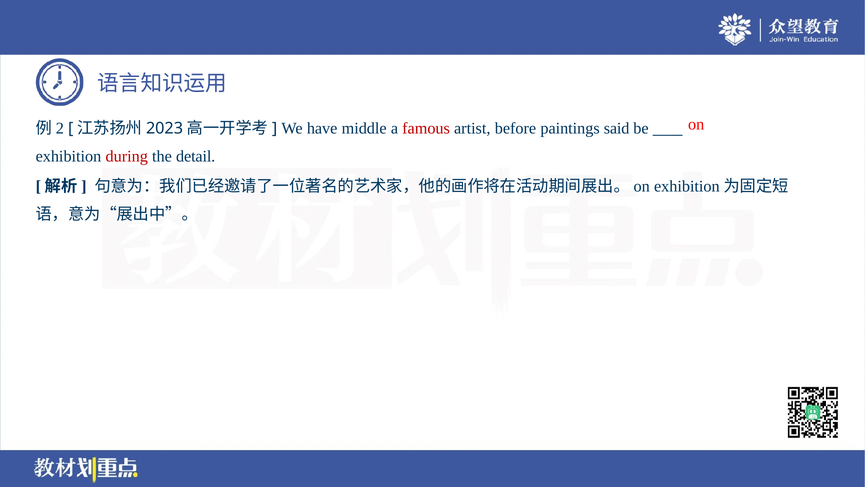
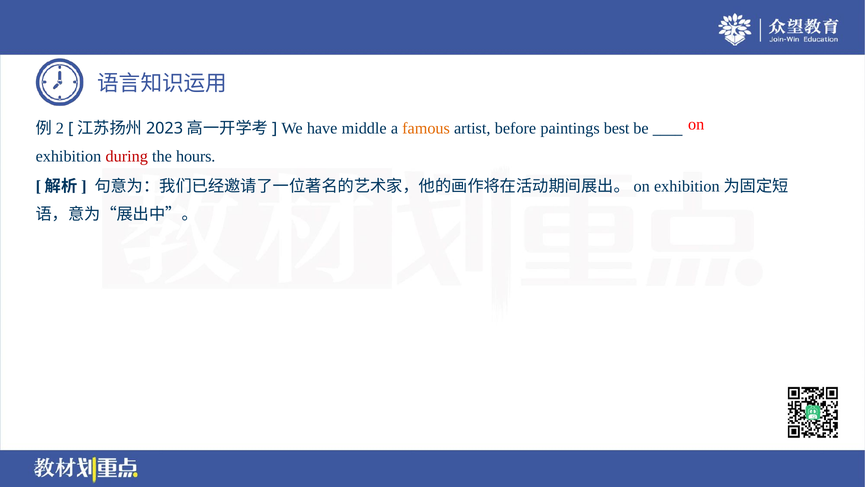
famous colour: red -> orange (426, 128)
said: said -> best (617, 128)
detail: detail -> hours (196, 156)
